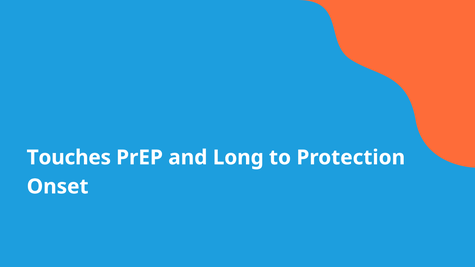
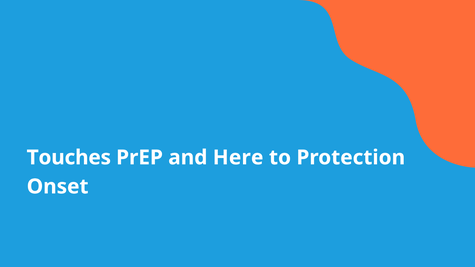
Long: Long -> Here (238, 158)
